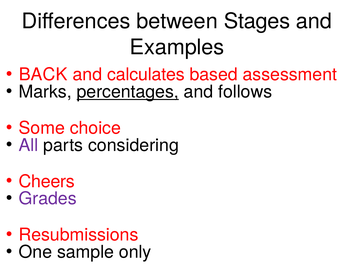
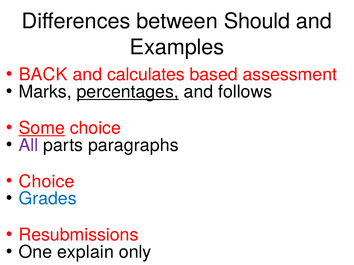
Stages: Stages -> Should (257, 21)
Some underline: none -> present (42, 128)
considering: considering -> paragraphs (133, 146)
Cheers: Cheers -> Choice (47, 182)
Grades colour: purple -> blue (48, 199)
sample: sample -> explain (85, 253)
